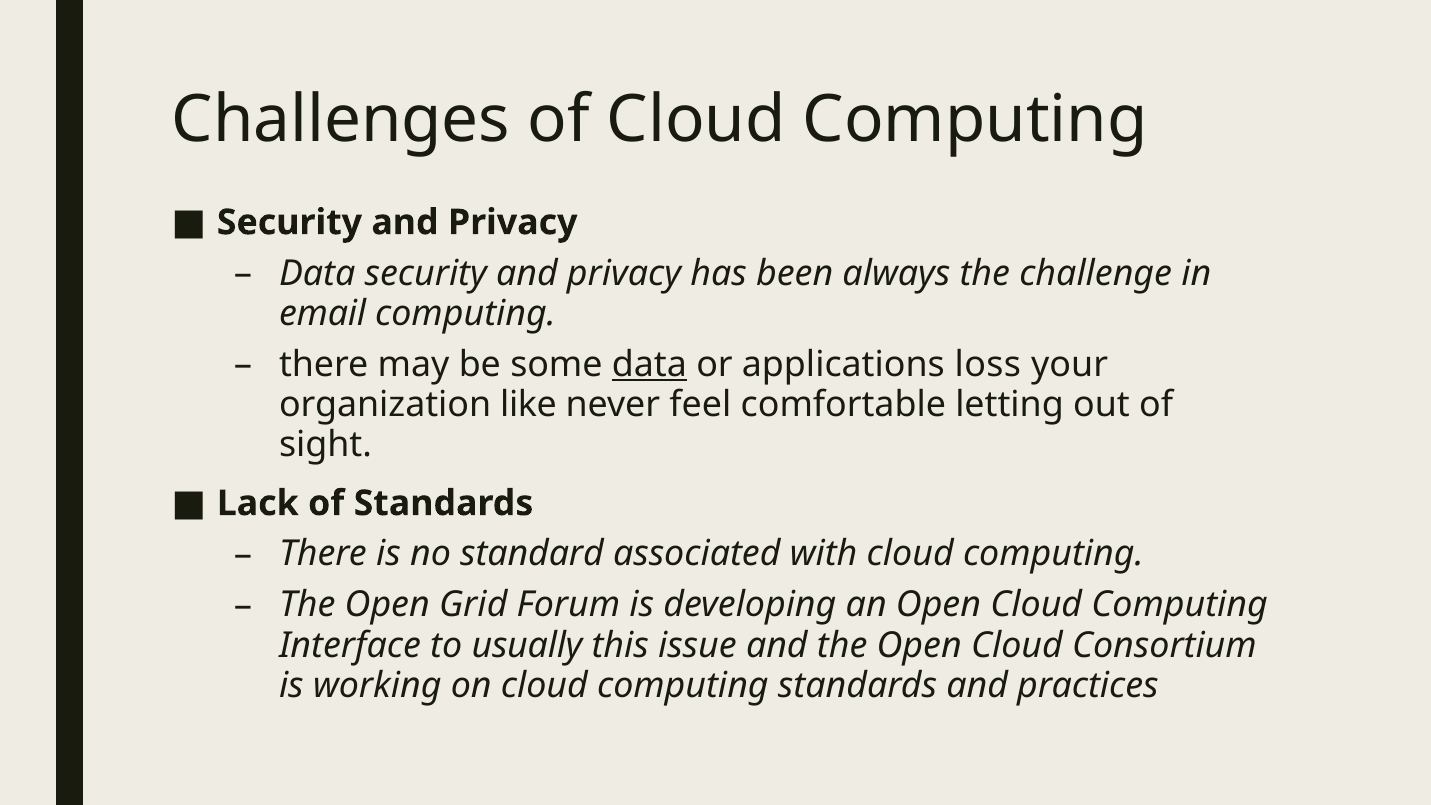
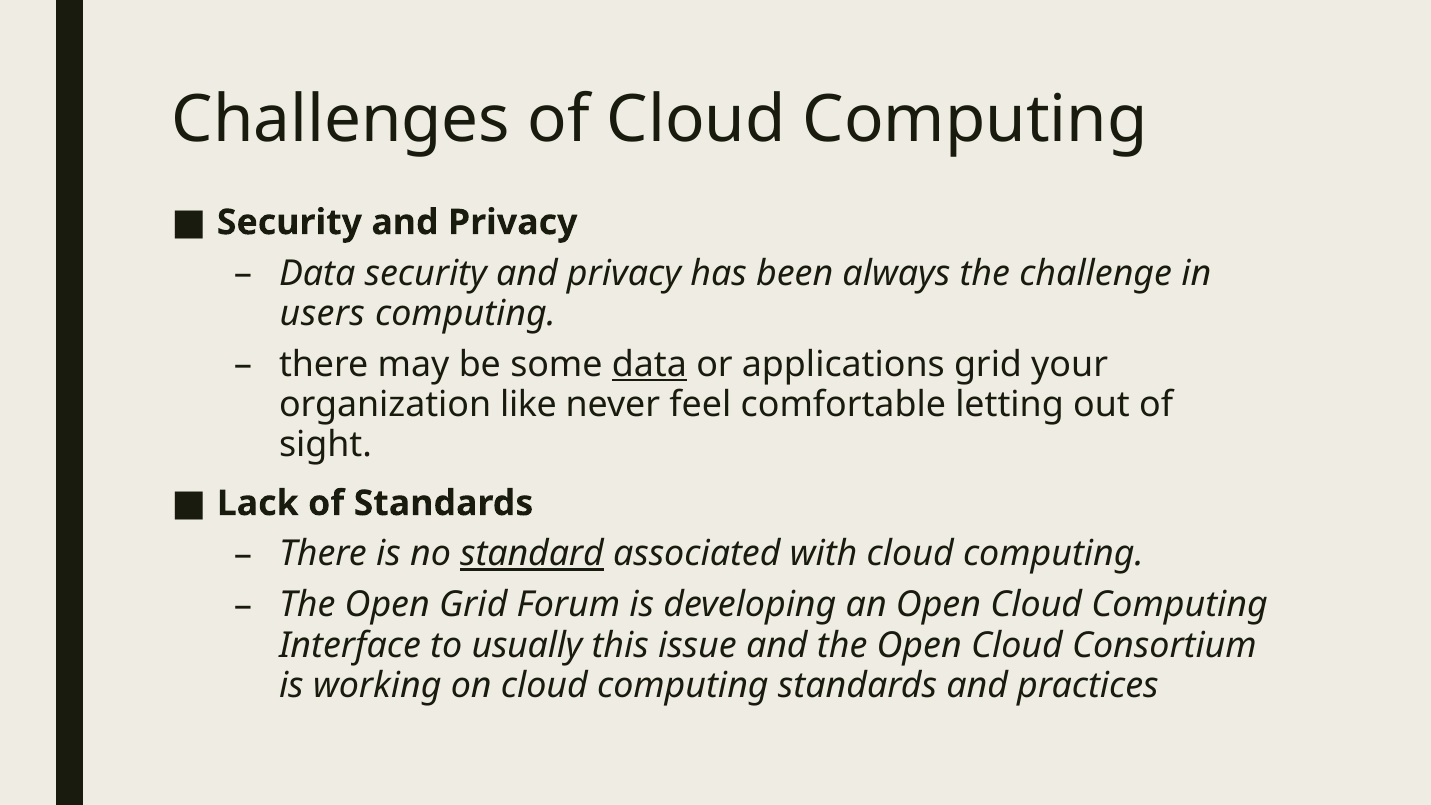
email: email -> users (322, 314)
applications loss: loss -> grid (988, 364)
standard underline: none -> present (532, 554)
